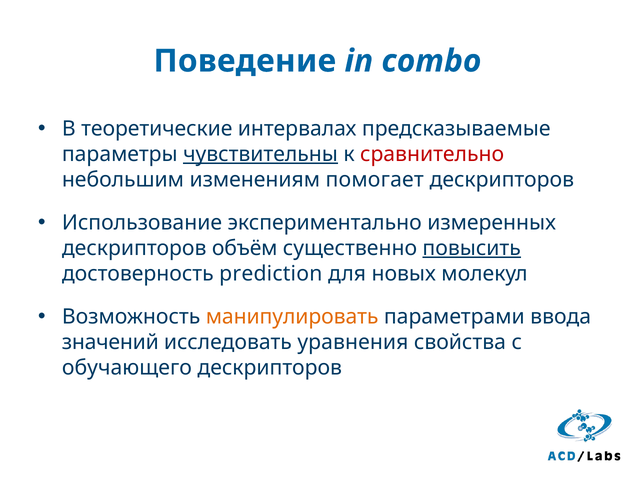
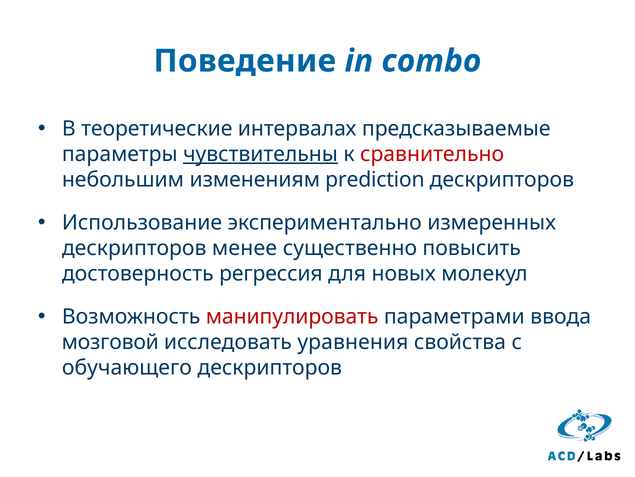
помогает: помогает -> prediction (375, 179)
объём: объём -> менее (245, 248)
повысить underline: present -> none (472, 248)
prediction: prediction -> регрессия (271, 273)
манипулировать colour: orange -> red (292, 316)
значений: значений -> мозговой (110, 342)
